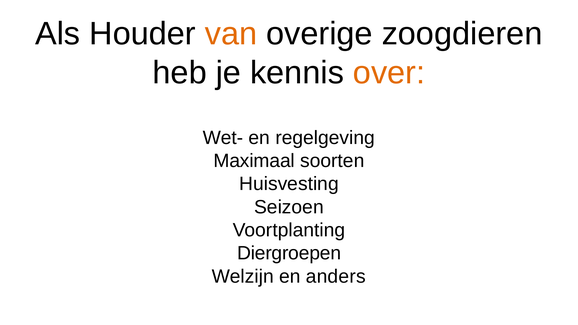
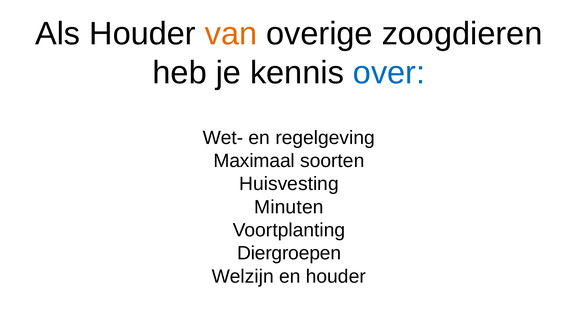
over colour: orange -> blue (389, 73)
Seizoen: Seizoen -> Minuten (289, 207)
en anders: anders -> houder (336, 276)
